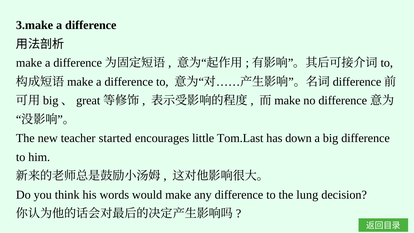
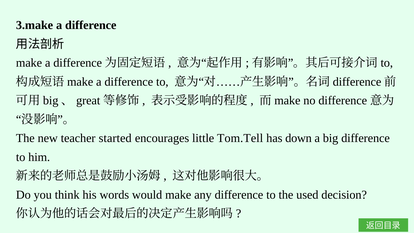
Tom.Last: Tom.Last -> Tom.Tell (240, 138)
lung: lung -> used (307, 195)
